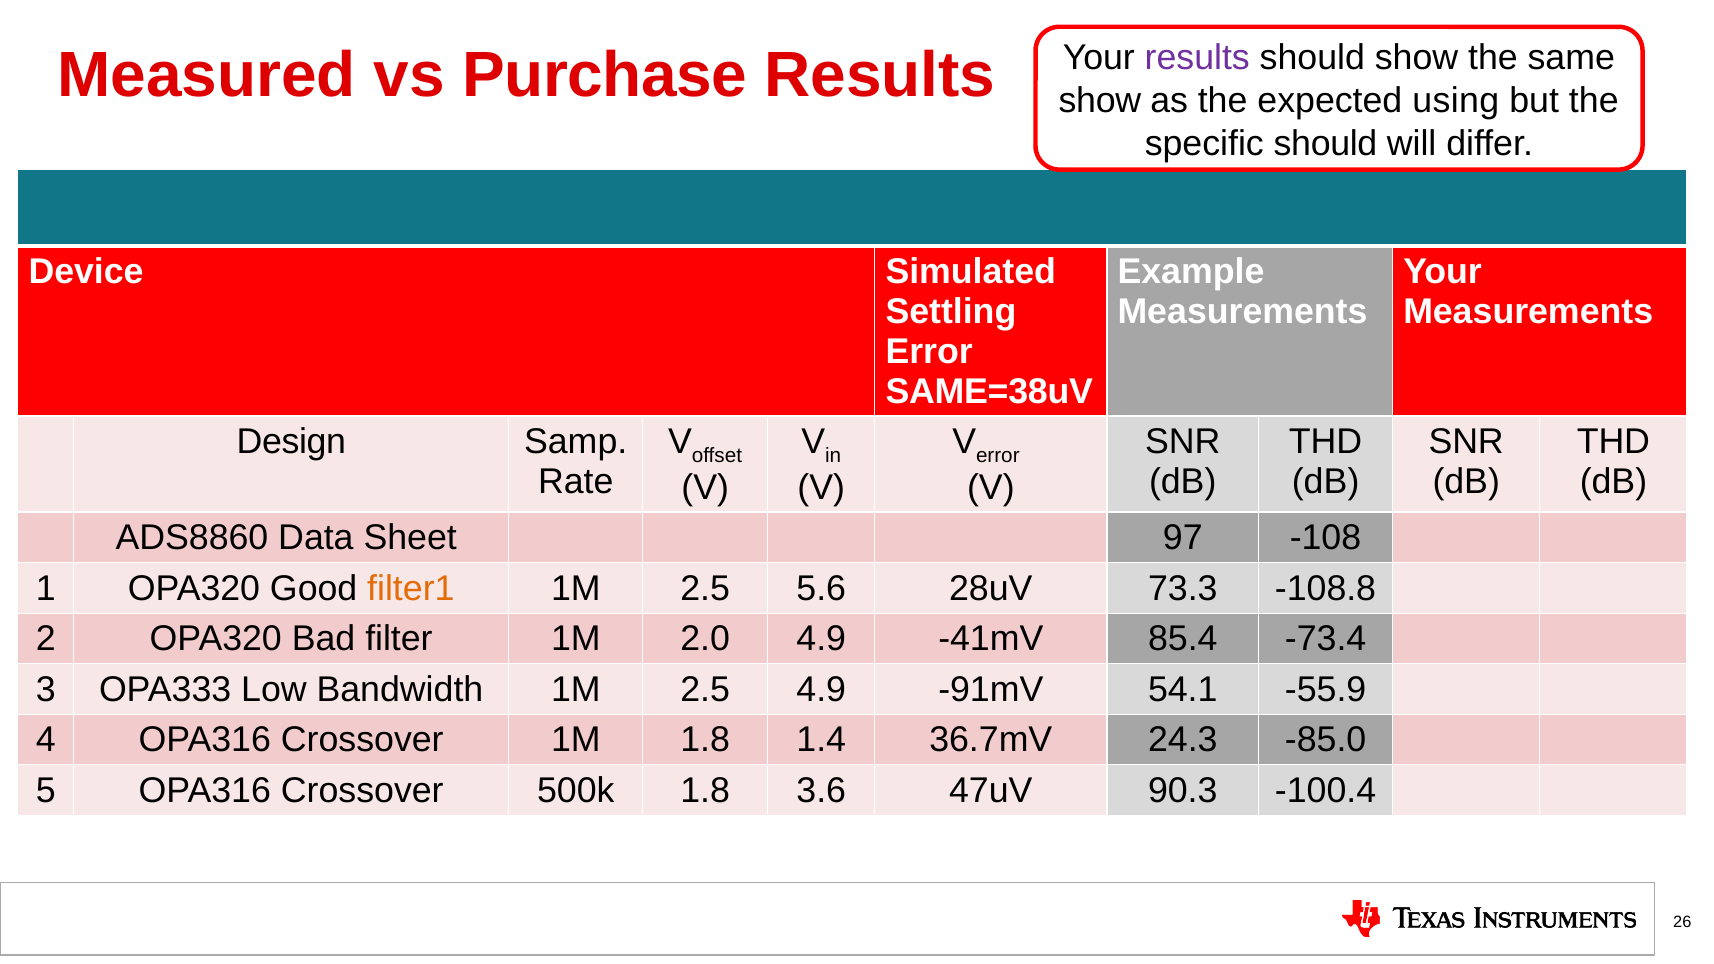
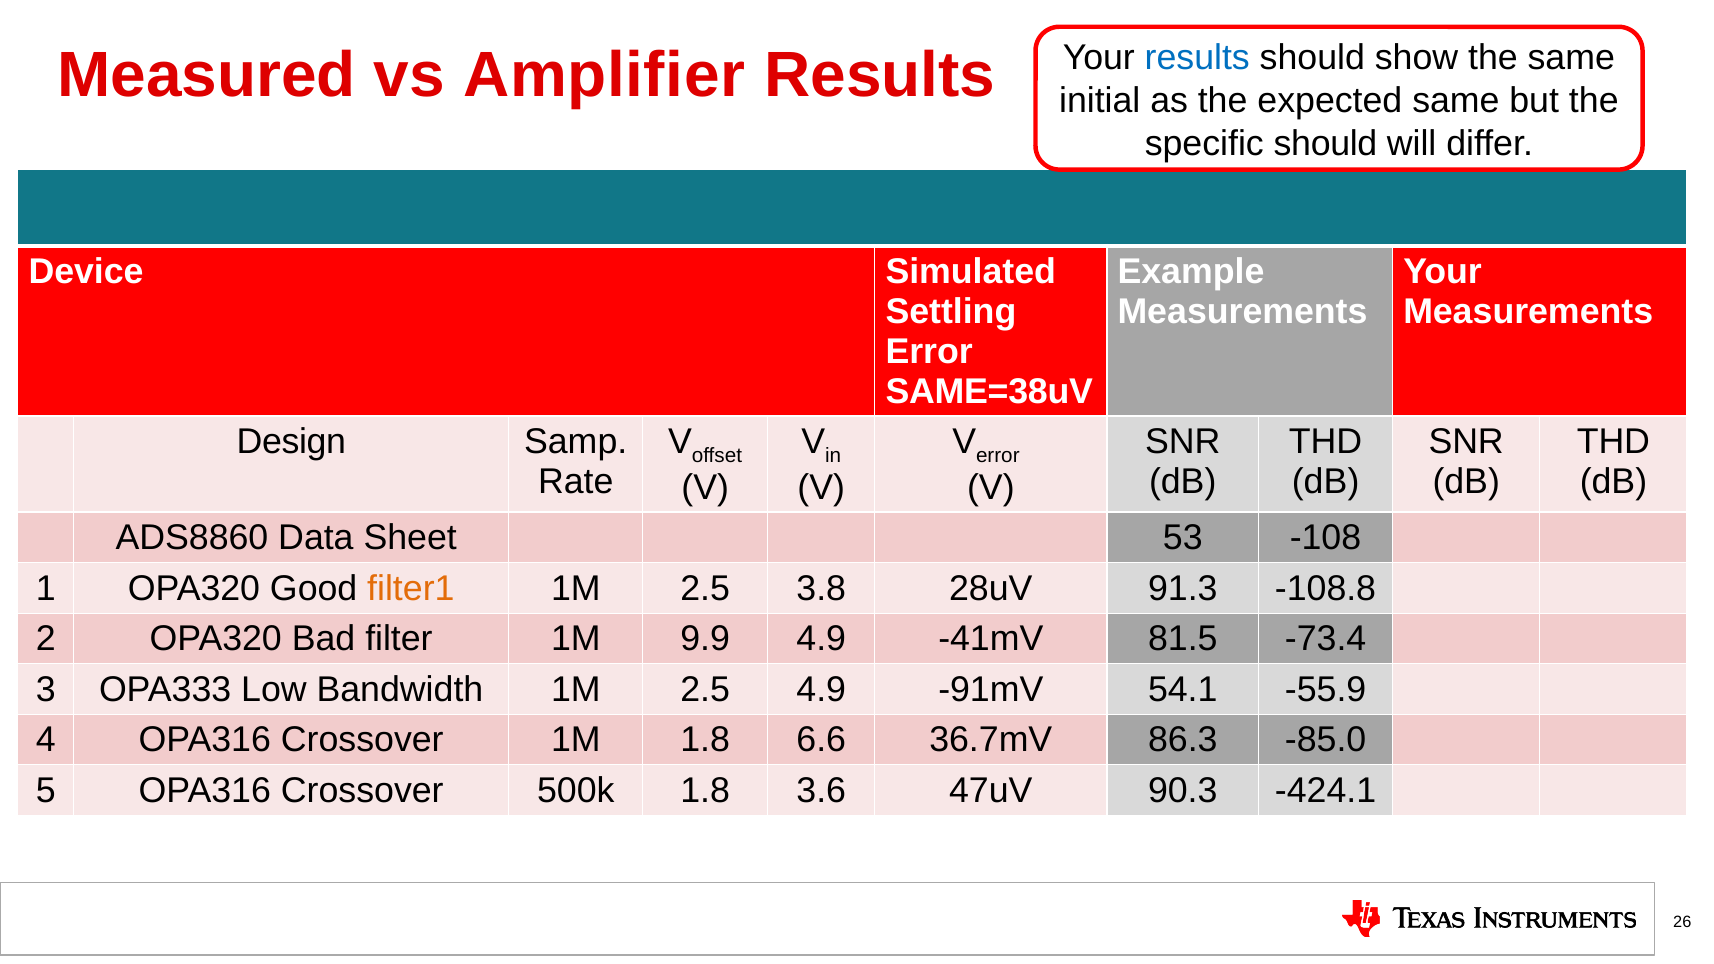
results colour: purple -> blue (1197, 58)
Purchase: Purchase -> Amplifier (604, 76)
show: show -> initial (1100, 101)
expected using: using -> same (1456, 101)
97: 97 -> 53 (1183, 538)
5.6: 5.6 -> 3.8 (821, 589)
73.3: 73.3 -> 91.3 (1183, 589)
2.0: 2.0 -> 9.9 (705, 639)
85.4: 85.4 -> 81.5 (1183, 639)
1.4: 1.4 -> 6.6 (821, 740)
24.3: 24.3 -> 86.3 (1183, 740)
-100.4: -100.4 -> -424.1 (1326, 791)
